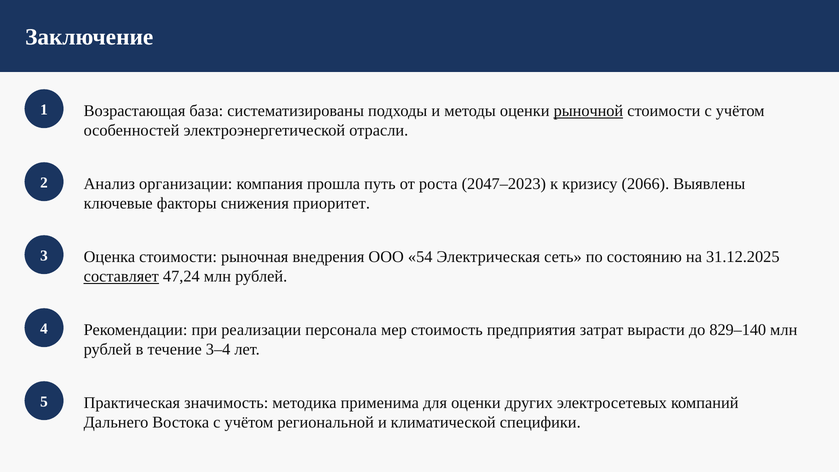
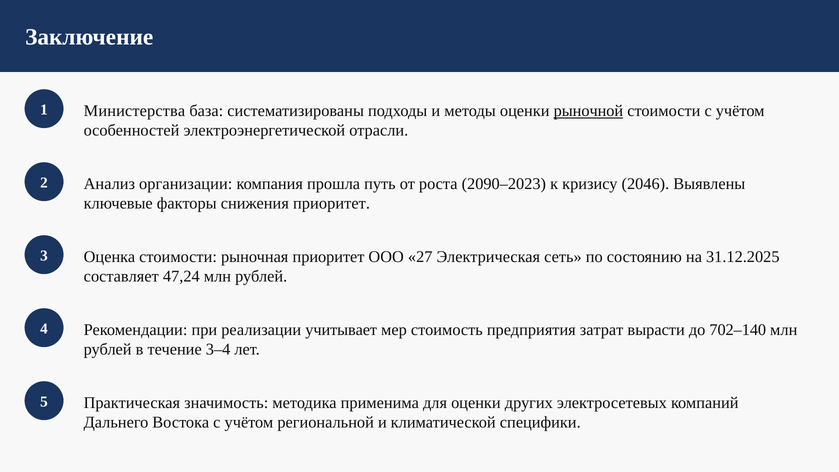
Возрастающая: Возрастающая -> Министерства (134, 111)
2047–2023: 2047–2023 -> 2090–2023 (504, 184)
2066: 2066 -> 2046 (645, 184)
рыночная внедрения: внедрения -> приоритет (328, 257)
54: 54 -> 27 (420, 257)
составляет underline: present -> none (121, 276)
персонала: персонала -> учитывает (341, 330)
829–140: 829–140 -> 702–140 (738, 330)
